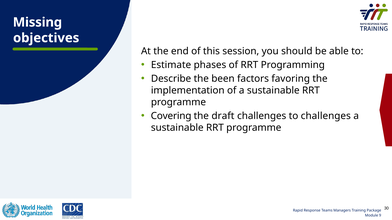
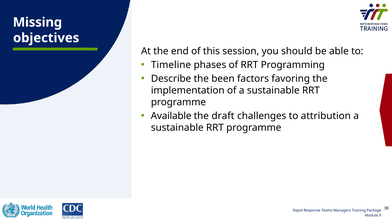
Estimate: Estimate -> Timeline (171, 65)
Covering: Covering -> Available (171, 116)
to challenges: challenges -> attribution (326, 116)
